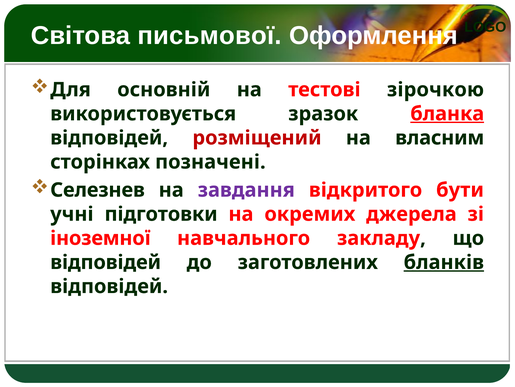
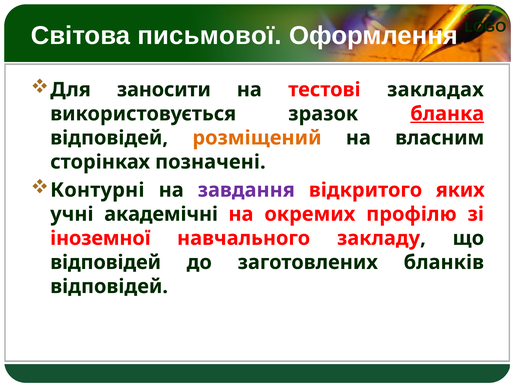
основній: основній -> заносити (164, 89)
зірочкою: зірочкою -> закладах (435, 89)
розміщений colour: red -> orange (257, 138)
Селезнев: Селезнев -> Контурні (97, 190)
бути: бути -> яких (460, 190)
підготовки: підготовки -> академічні (161, 214)
джерела: джерела -> профілю (411, 214)
бланків underline: present -> none (444, 262)
